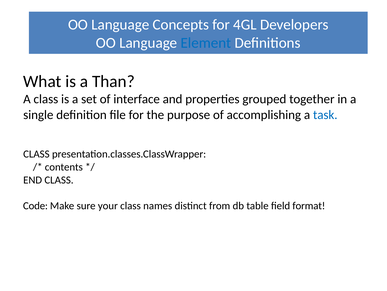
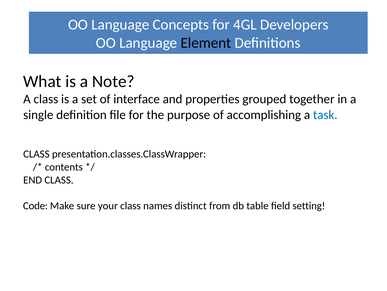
Element colour: blue -> black (206, 43)
Than: Than -> Note (113, 81)
format: format -> setting (309, 205)
